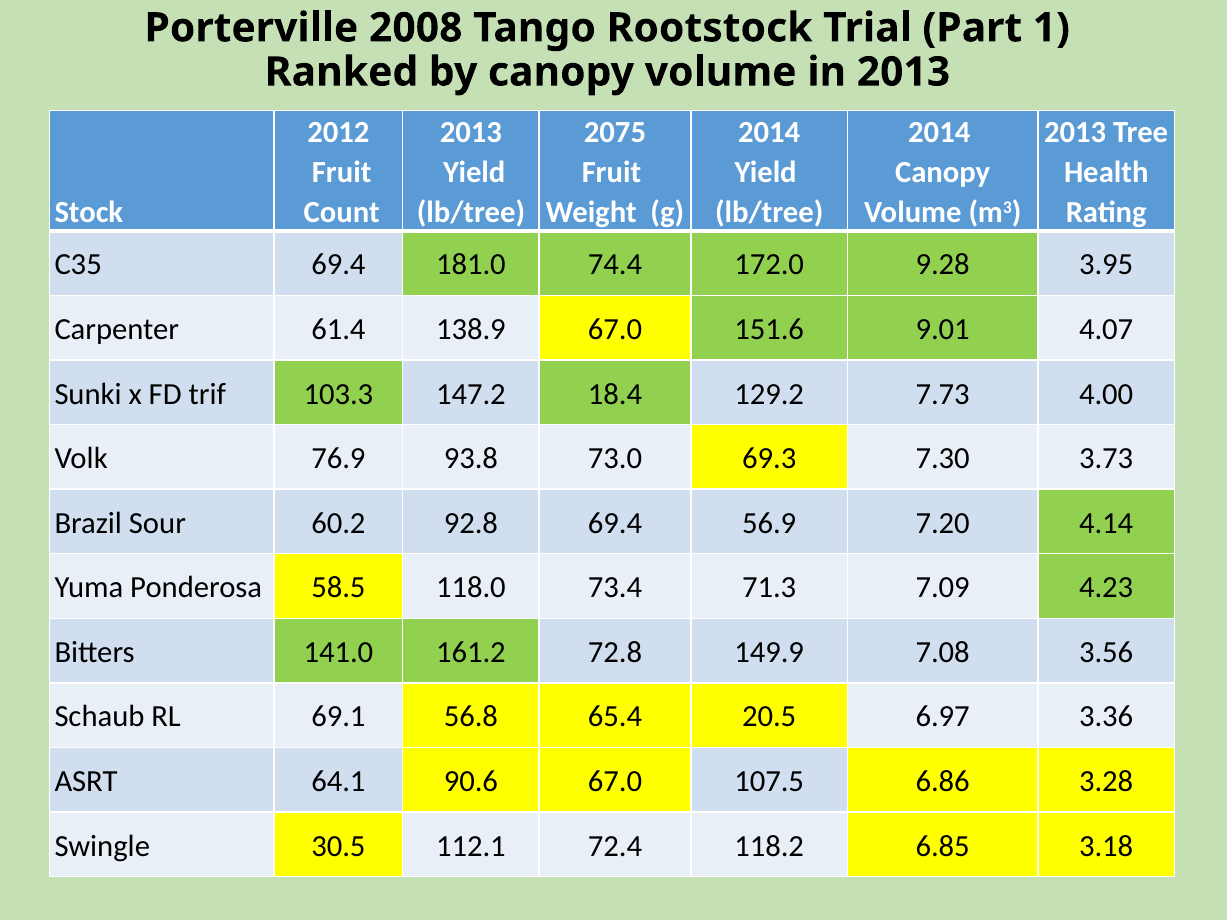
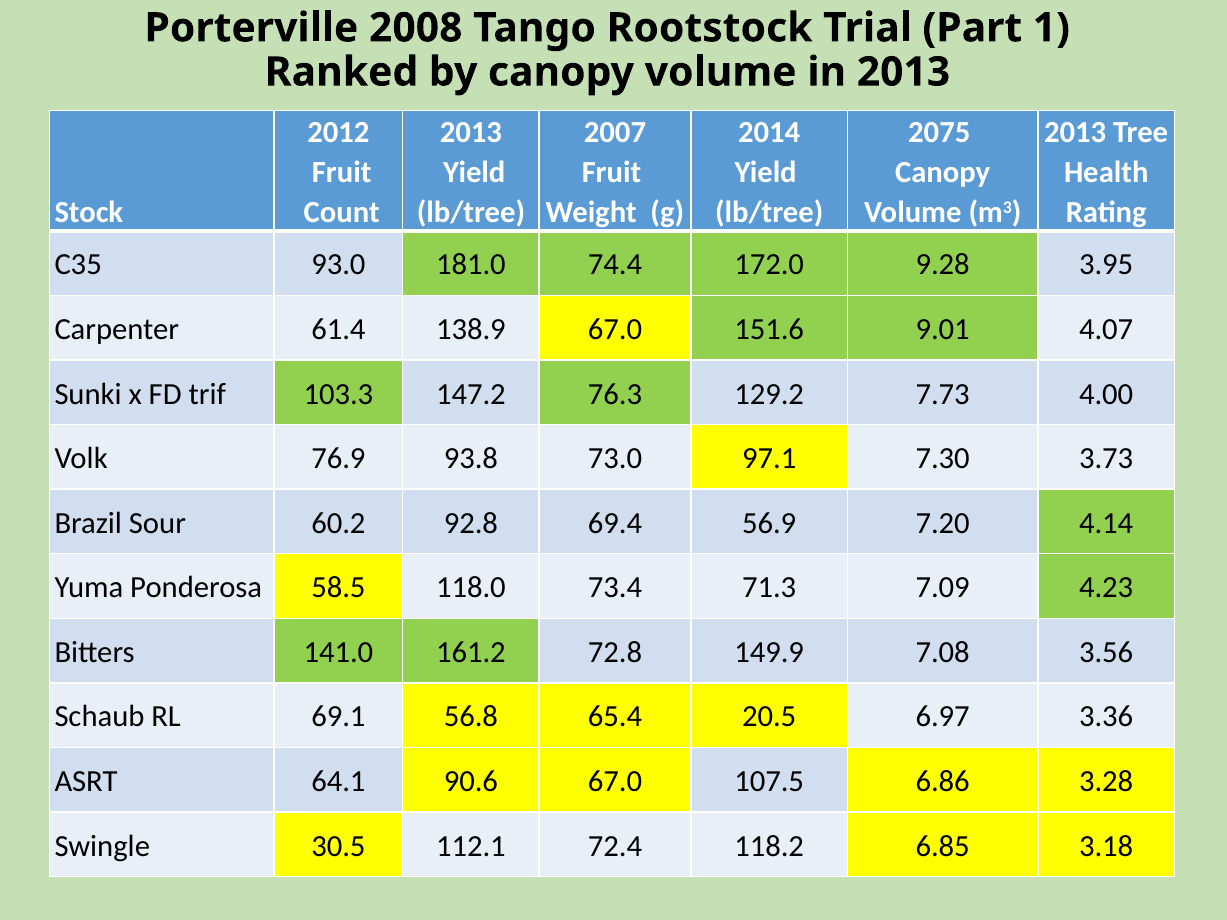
2075: 2075 -> 2007 (615, 132)
2014: 2014 -> 2075 (939, 132)
C35 69.4: 69.4 -> 93.0 (338, 265)
18.4: 18.4 -> 76.3 (615, 394)
69.3: 69.3 -> 97.1 (769, 459)
